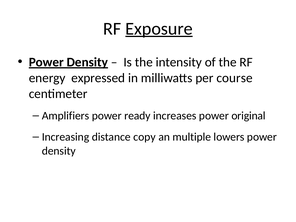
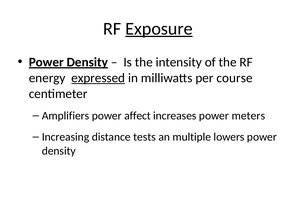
expressed underline: none -> present (98, 78)
ready: ready -> affect (137, 116)
original: original -> meters (248, 116)
copy: copy -> tests (145, 137)
